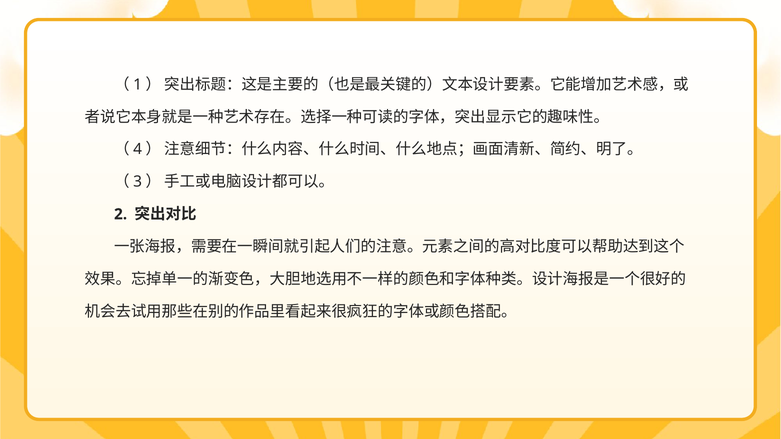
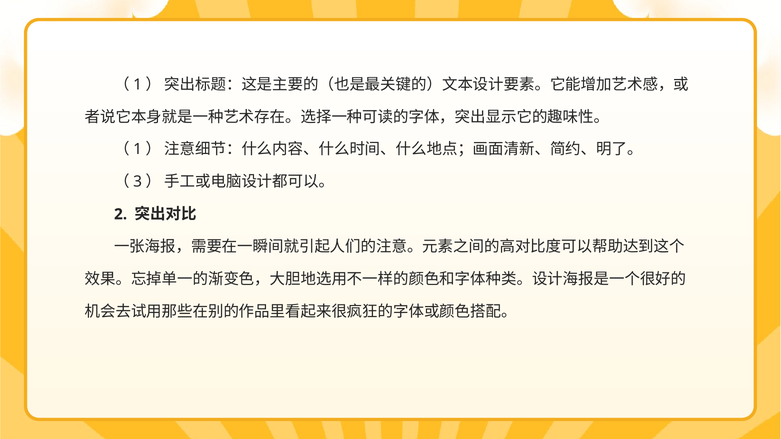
4: 4 -> 1 (138, 149)
